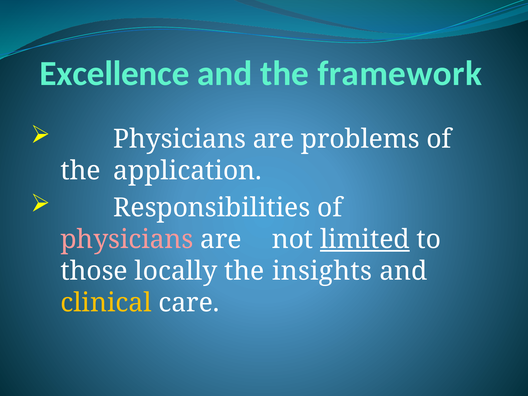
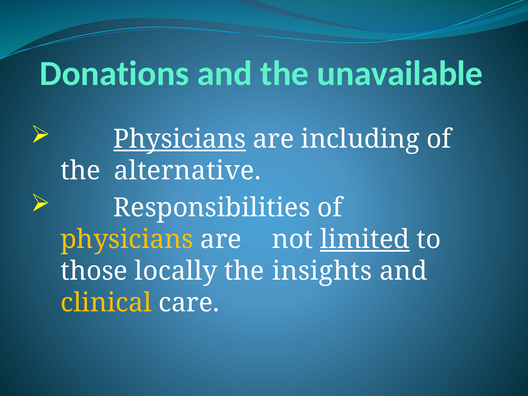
Excellence: Excellence -> Donations (114, 74)
framework: framework -> unavailable (400, 74)
Physicians underline: none -> present (180, 139)
problems: problems -> including (360, 139)
application: application -> alternative (187, 171)
physicians colour: pink -> yellow (127, 239)
